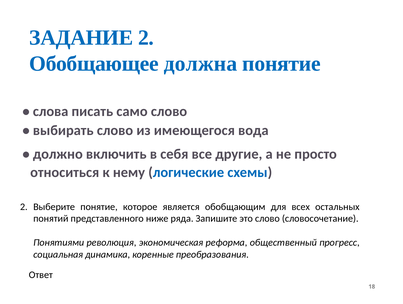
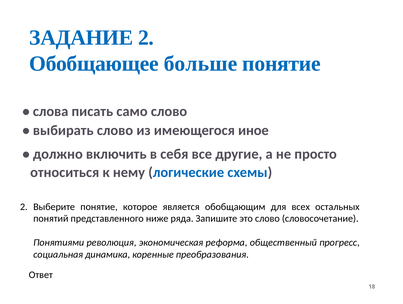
должна: должна -> больше (201, 64)
вода: вода -> иное (253, 131)
